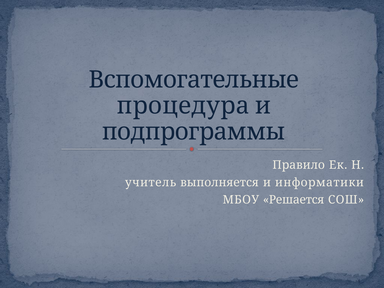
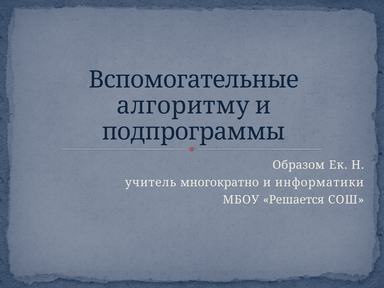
процедура: процедура -> алгоритму (183, 106)
Правило: Правило -> Образом (299, 165)
выполняется: выполняется -> многократно (220, 182)
